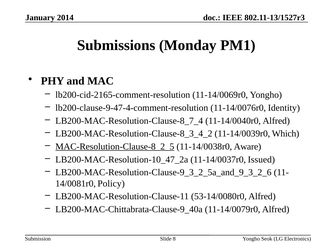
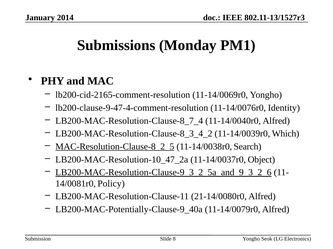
Aware: Aware -> Search (248, 147)
Issued: Issued -> Object (261, 160)
LB200-MAC-Resolution-Clause-9_3_2_5a_and_9_3_2_6 underline: none -> present (163, 173)
53-14/0080r0: 53-14/0080r0 -> 21-14/0080r0 (219, 197)
LB200-MAC-Chittabrata-Clause-9_40a: LB200-MAC-Chittabrata-Clause-9_40a -> LB200-MAC-Potentially-Clause-9_40a (129, 210)
